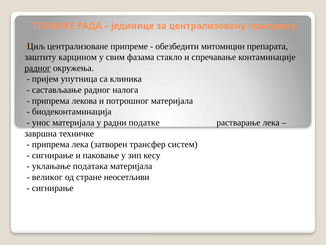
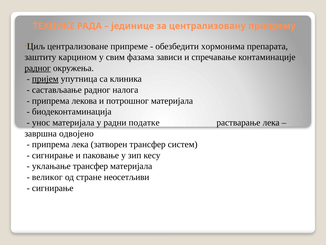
митомицин: митомицин -> хормонима (223, 46)
стакло: стакло -> зависи (169, 57)
пријем underline: none -> present (45, 79)
техничке: техничке -> одвојено (76, 133)
уклањање података: података -> трансфер (90, 166)
